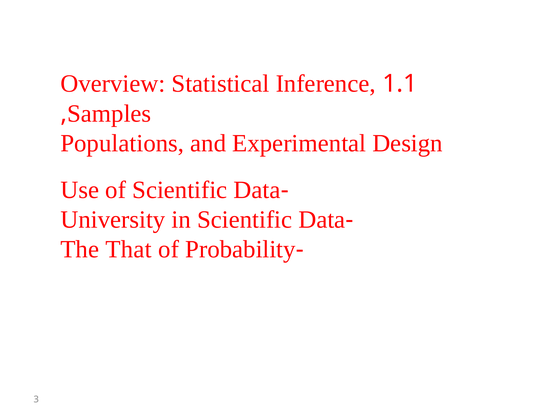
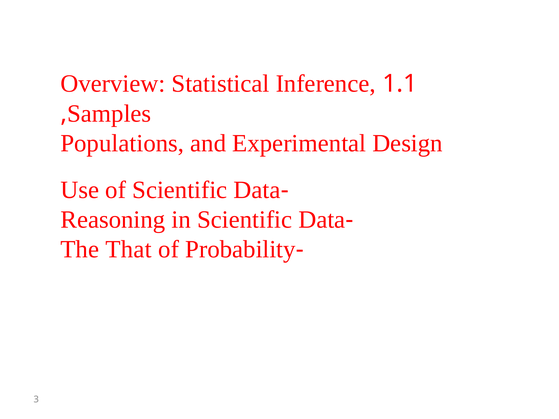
University: University -> Reasoning (113, 220)
